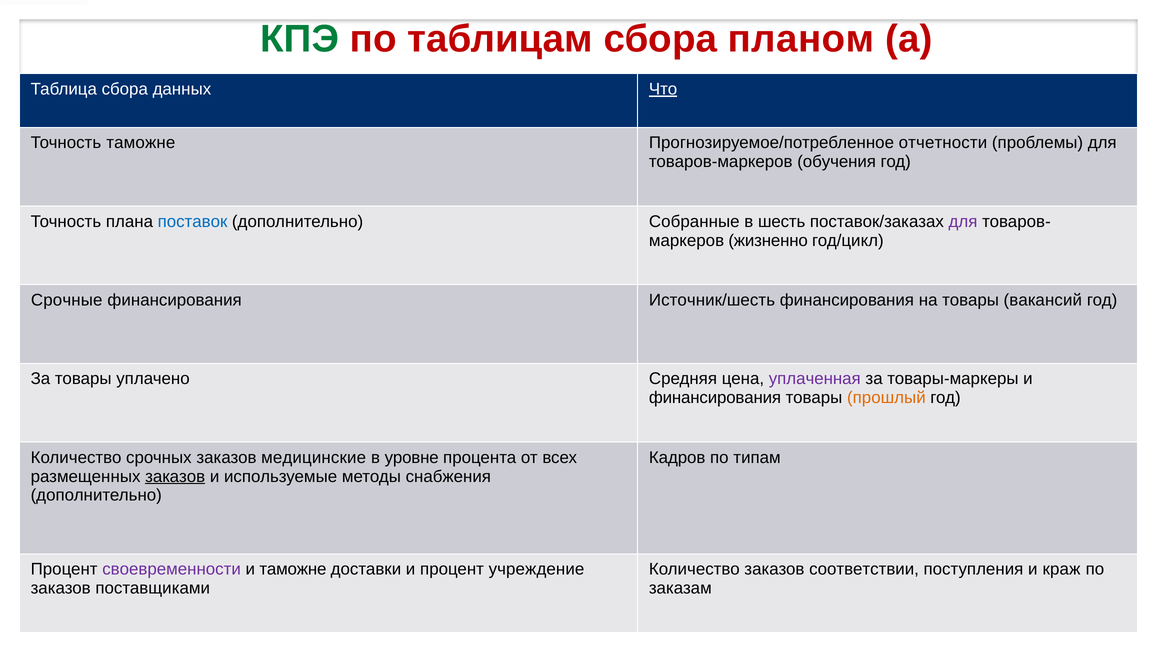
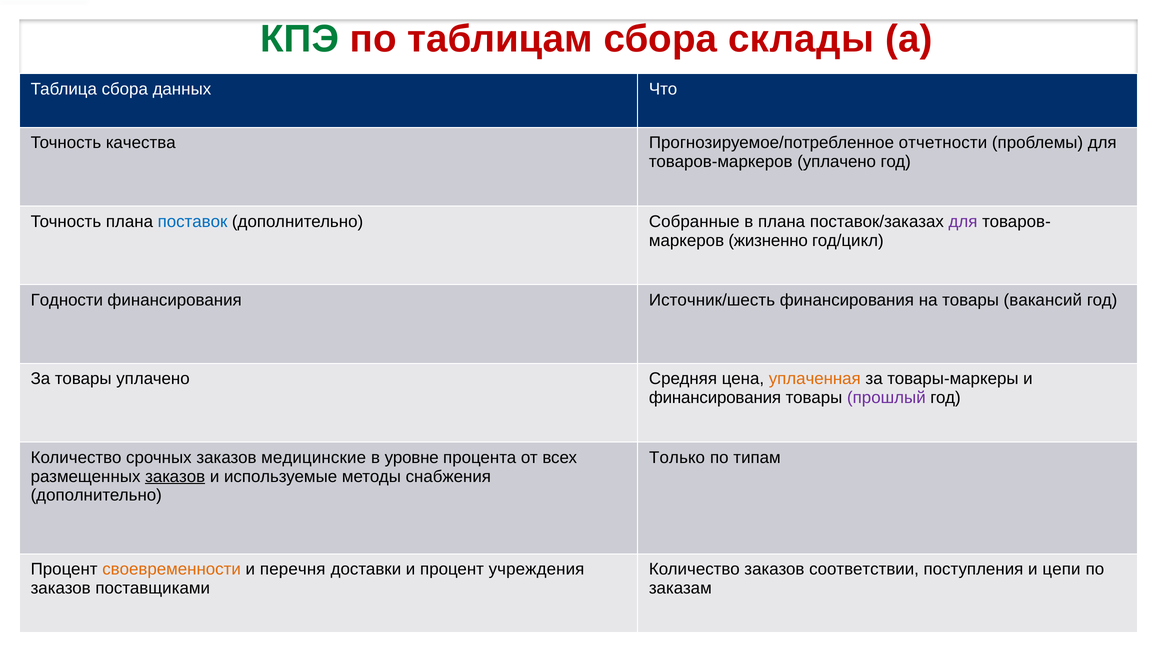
планом: планом -> склады (801, 39)
Что underline: present -> none (663, 89)
Точность таможне: таможне -> качества (141, 143)
товаров-маркеров обучения: обучения -> уплачено (837, 162)
в шесть: шесть -> плана (782, 221)
Срочные: Срочные -> Годности (67, 300)
уплаченная colour: purple -> orange (815, 379)
прошлый colour: orange -> purple (886, 398)
Кадров: Кадров -> Только (677, 457)
своевременности colour: purple -> orange (172, 569)
и таможне: таможне -> перечня (293, 569)
учреждение: учреждение -> учреждения (536, 569)
краж: краж -> цепи (1061, 569)
